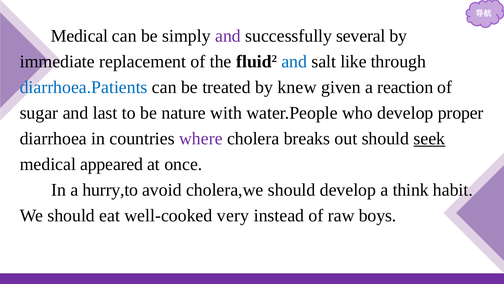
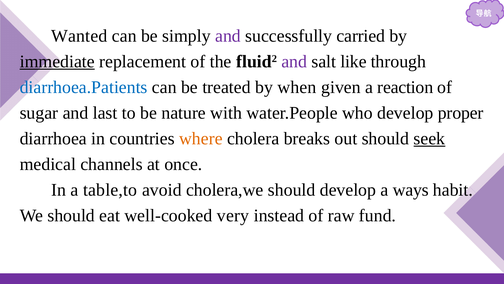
Medical: Medical -> Wanted (79, 36)
several: several -> carried (361, 36)
immediate underline: none -> present (57, 61)
and colour: blue -> purple (294, 61)
knew: knew -> when (297, 87)
where colour: purple -> orange (201, 138)
appeared: appeared -> channels (112, 164)
hurry,to: hurry,to -> table,to (110, 189)
think: think -> ways (411, 189)
boys: boys -> fund (378, 215)
